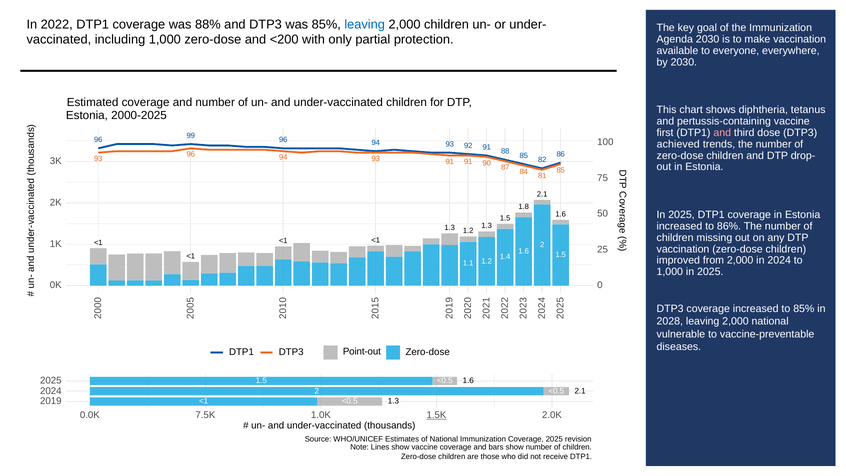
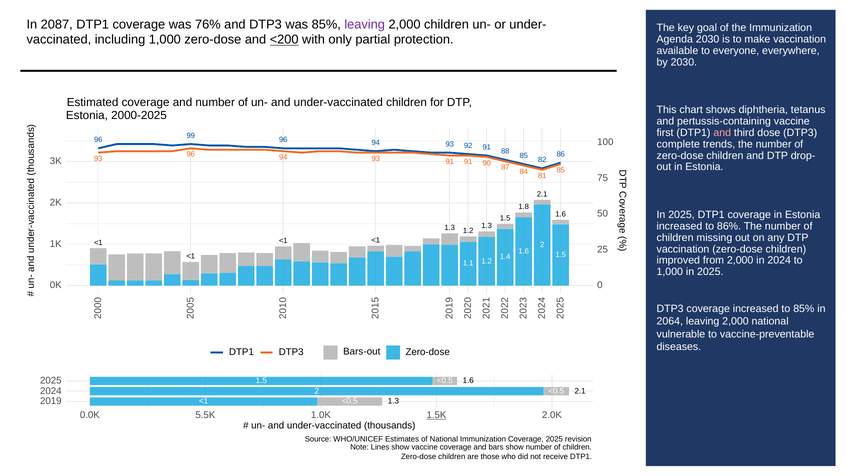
2022: 2022 -> 2087 (57, 24)
88%: 88% -> 76% (208, 24)
leaving colour: blue -> purple (365, 24)
<200 underline: none -> present (284, 40)
achieved: achieved -> complete (678, 144)
2028: 2028 -> 2064 (670, 321)
Point-out: Point-out -> Bars-out (362, 351)
7.5K: 7.5K -> 5.5K (205, 415)
